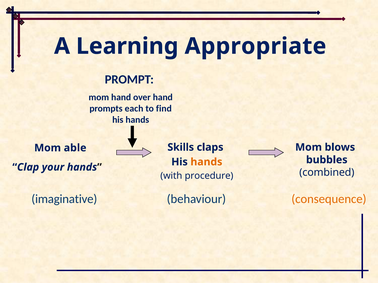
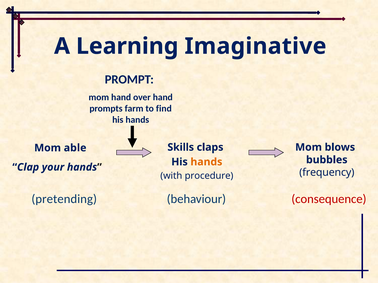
Appropriate: Appropriate -> Imaginative (255, 46)
each: each -> farm (134, 109)
combined: combined -> frequency (327, 173)
imaginative: imaginative -> pretending (64, 199)
consequence colour: orange -> red (329, 199)
